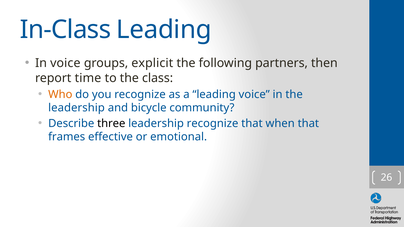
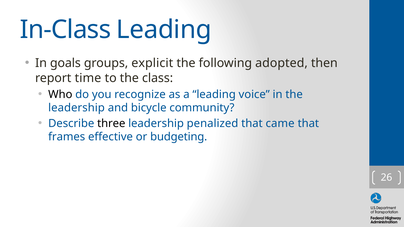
In voice: voice -> goals (65, 63)
partners: partners -> adopted (281, 63)
Who colour: orange -> black (60, 94)
leadership recognize: recognize -> penalized (213, 124)
when: when -> came (280, 124)
emotional: emotional -> budgeting (179, 137)
